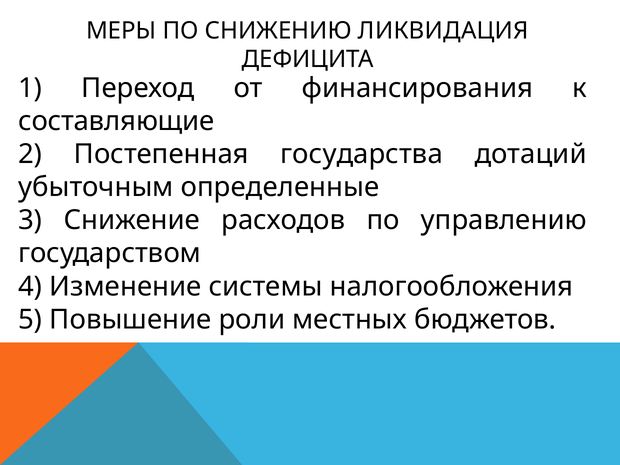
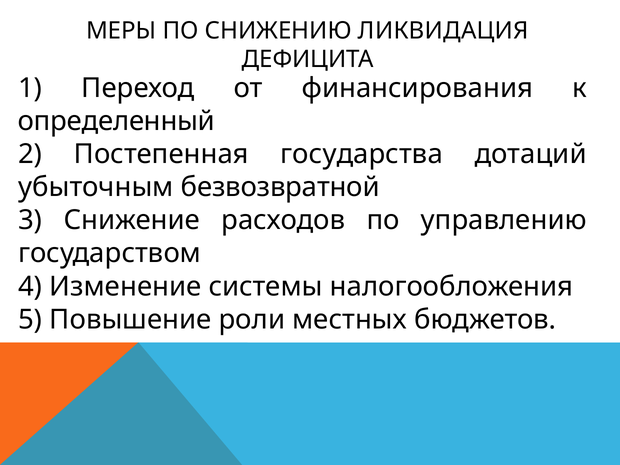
составляющие: составляющие -> определенный (116, 121)
определенные: определенные -> безвозвратной (280, 187)
